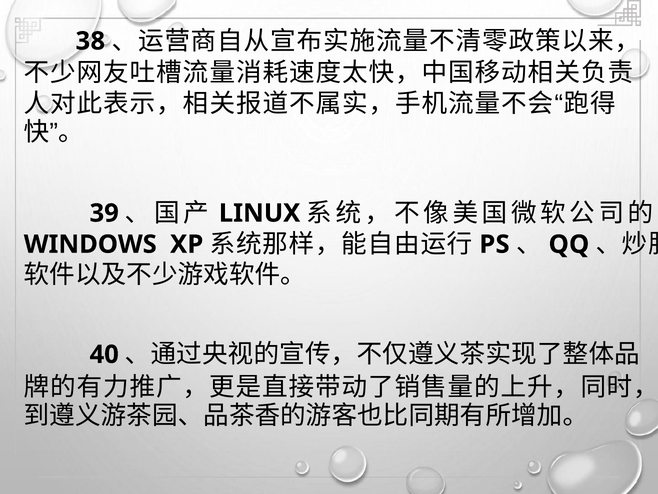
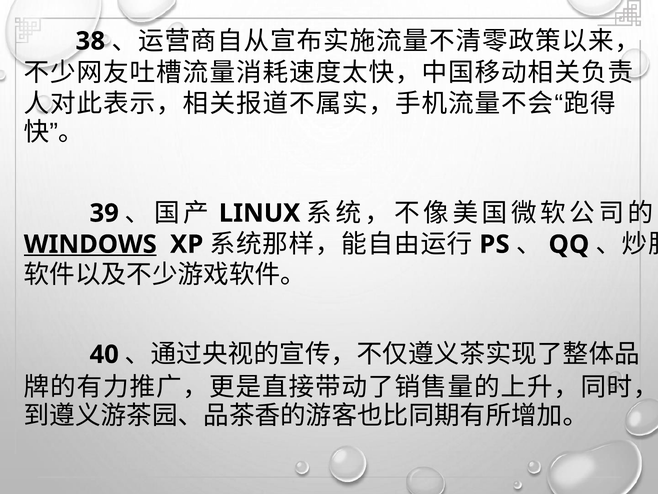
WINDOWS underline: none -> present (90, 244)
